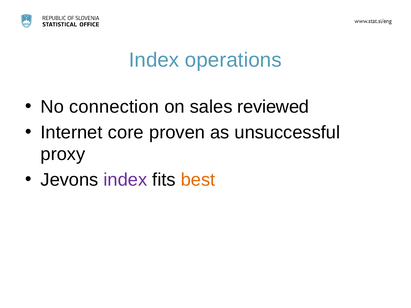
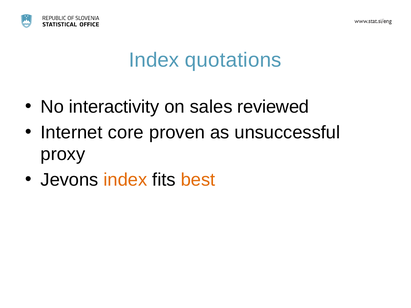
operations: operations -> quotations (233, 60)
connection: connection -> interactivity (114, 107)
index colour: purple -> orange (125, 180)
